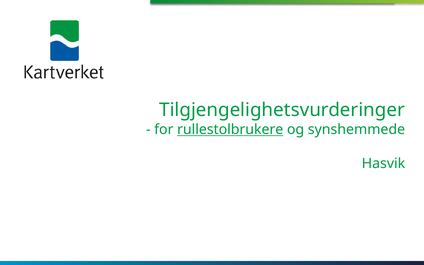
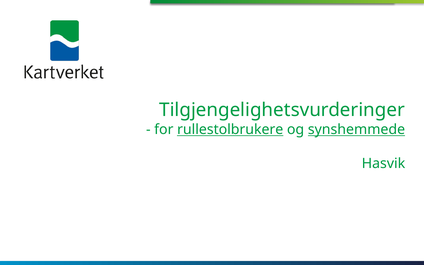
synshemmede underline: none -> present (356, 130)
